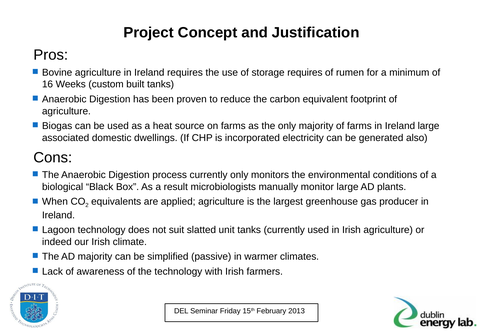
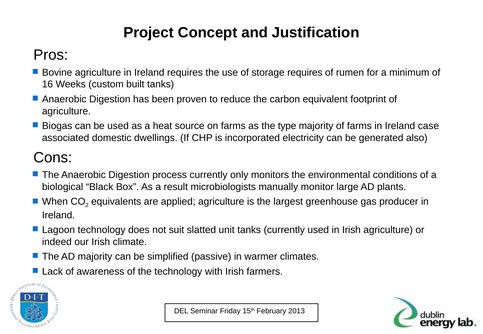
the only: only -> type (287, 126)
Ireland large: large -> case (428, 126)
